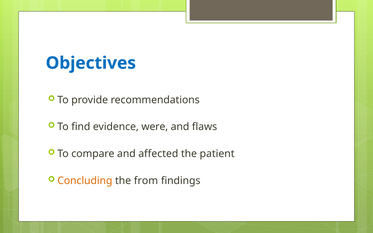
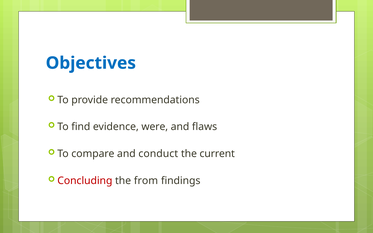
affected: affected -> conduct (158, 154)
patient: patient -> current (217, 154)
Concluding colour: orange -> red (85, 181)
